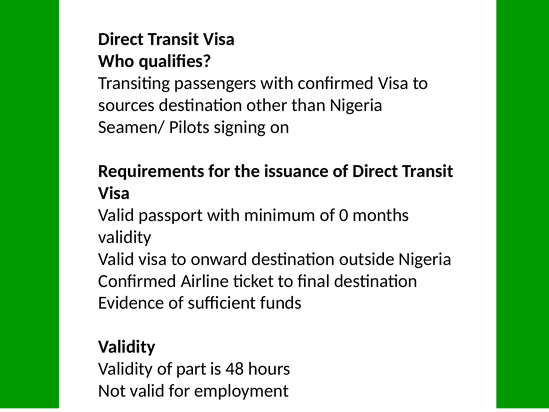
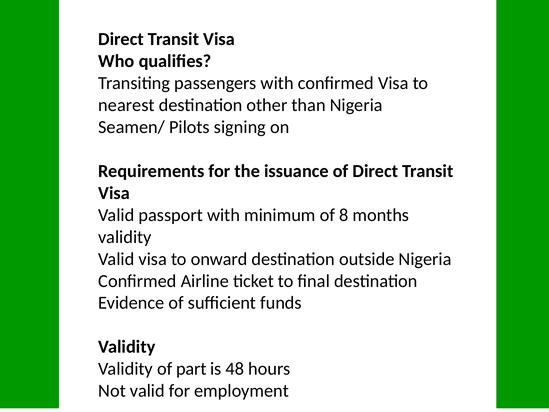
sources: sources -> nearest (127, 105)
0: 0 -> 8 (344, 215)
